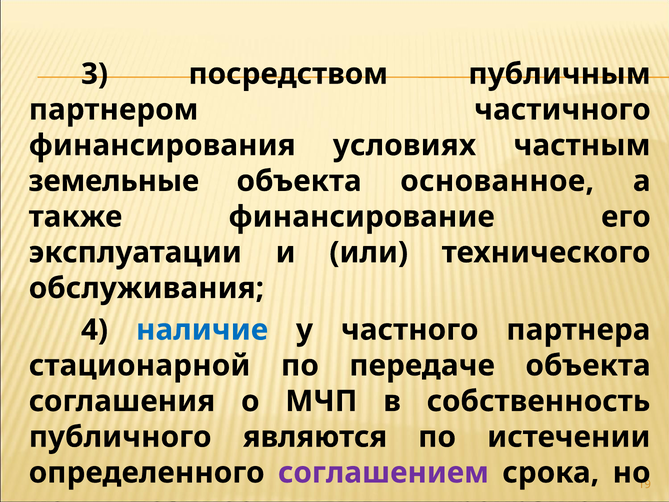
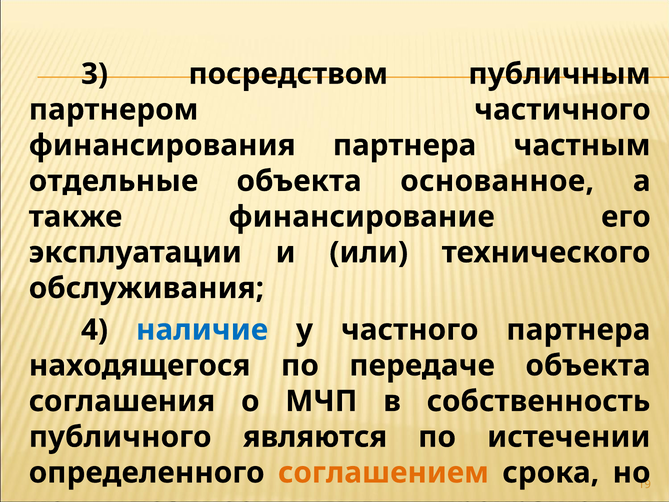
финансирования условиях: условиях -> партнера (405, 145)
земельные: земельные -> отдельные (114, 181)
стационарной: стационарной -> находящегося (140, 365)
соглашением colour: purple -> orange (383, 472)
